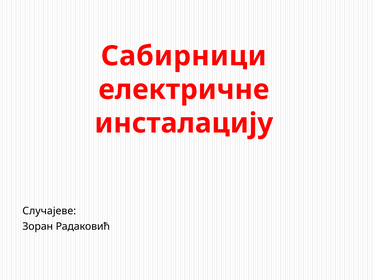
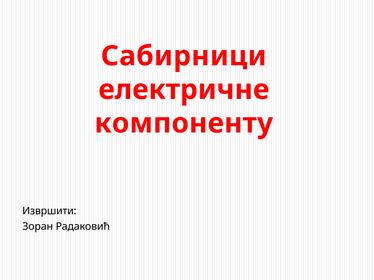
инсталацију: инсталацију -> компоненту (184, 123)
Случајеве: Случајеве -> Извршити (49, 211)
